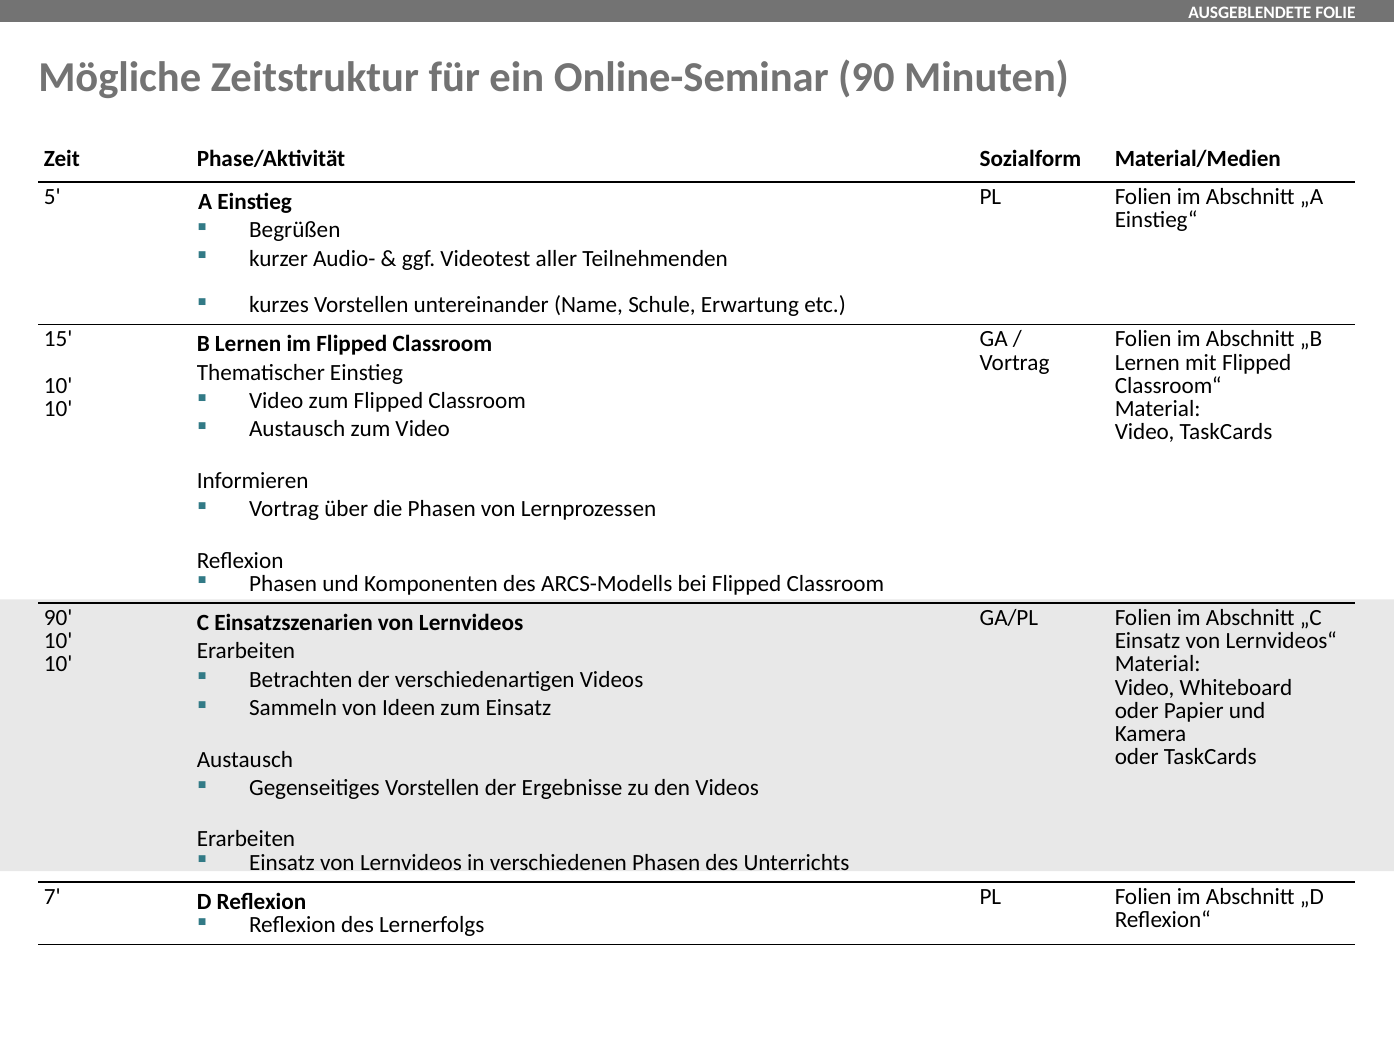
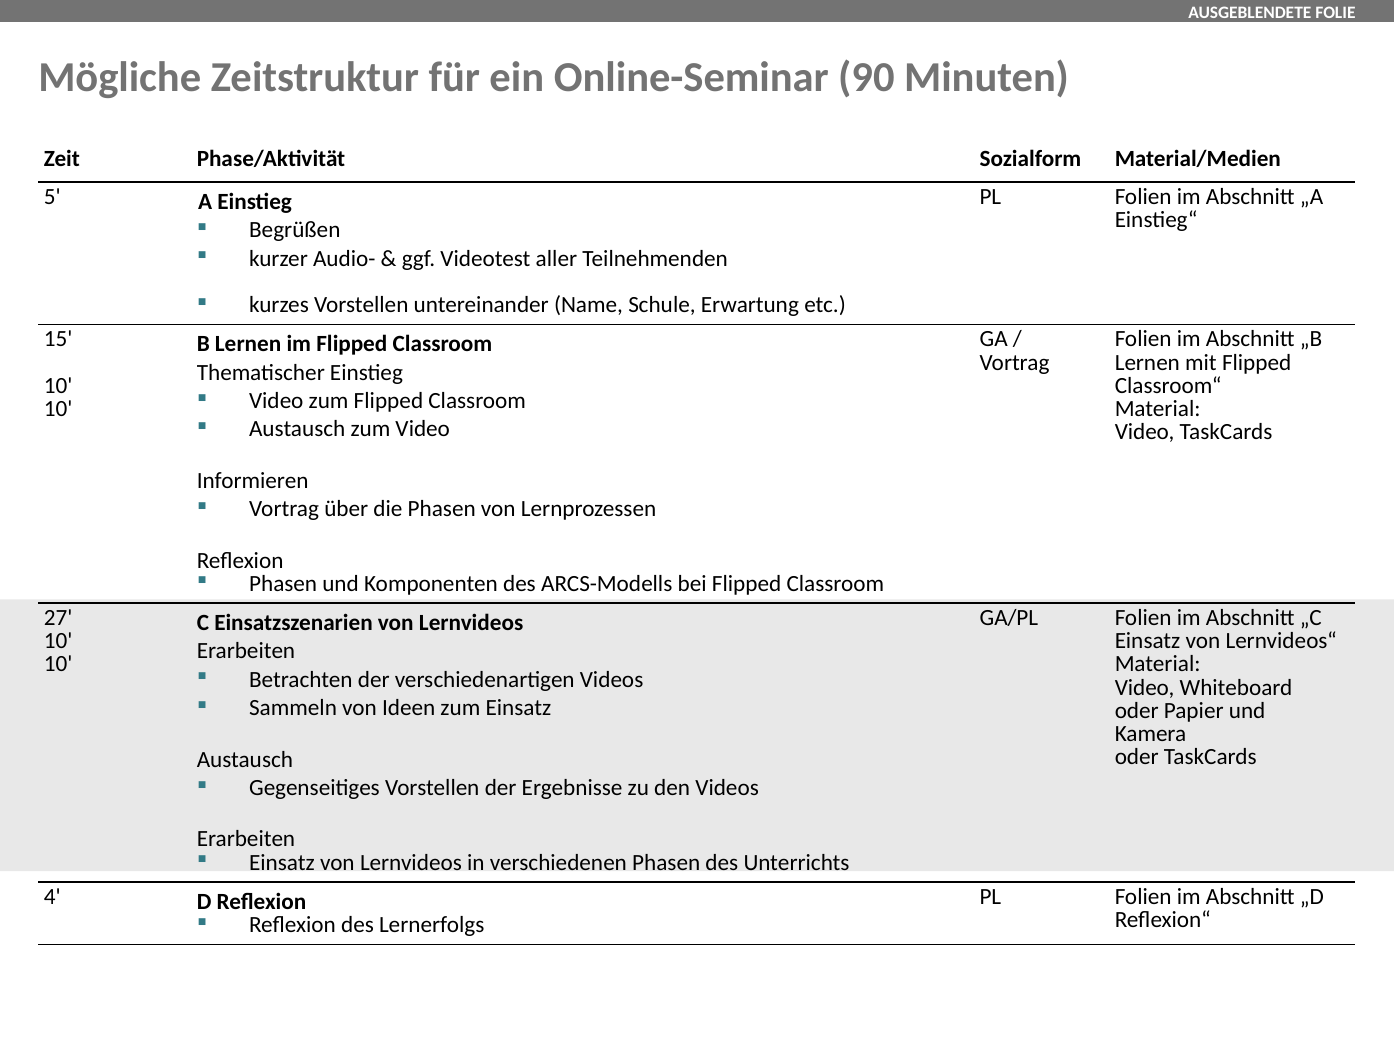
90: 90 -> 27 (58, 618)
7: 7 -> 4 (52, 897)
